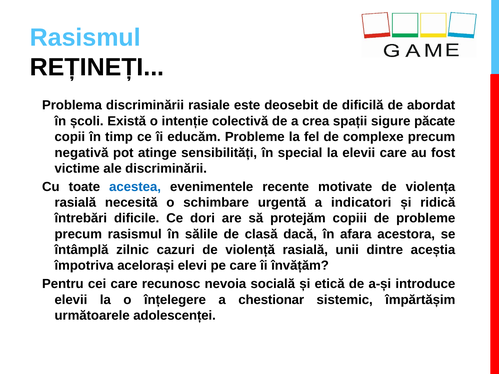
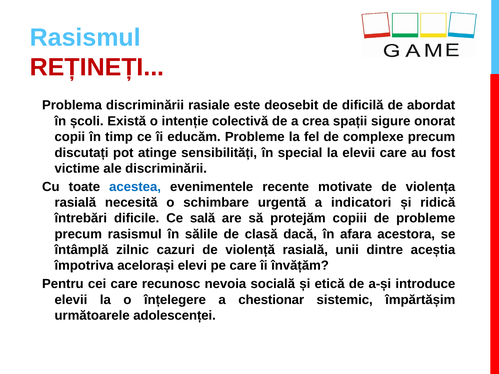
REȚINEȚI colour: black -> red (97, 67)
păcate: păcate -> onorat (435, 121)
negativă: negativă -> discutați (82, 153)
dori: dori -> sală (203, 218)
